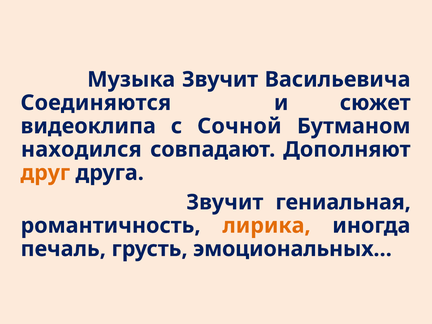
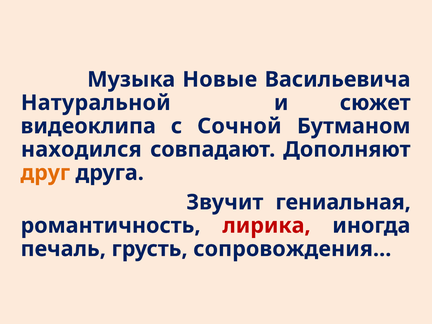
Музыка Звучит: Звучит -> Новые (220, 79)
Соединяются: Соединяются -> Натуральной (96, 103)
лирика colour: orange -> red (266, 226)
эмоциональных…: эмоциональных… -> сопровождения… (292, 249)
